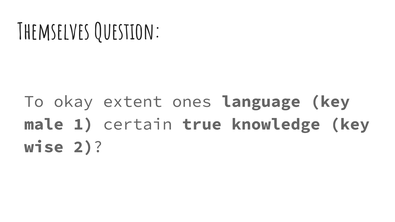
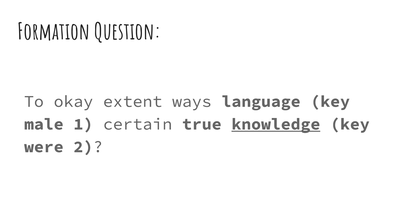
Themselves: Themselves -> Formation (54, 32)
ones: ones -> ways (192, 102)
knowledge underline: none -> present (276, 124)
wise: wise -> were (44, 147)
